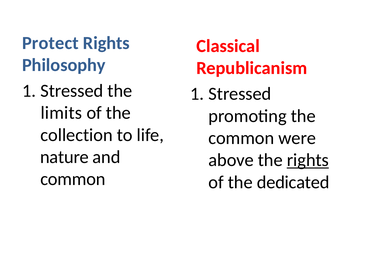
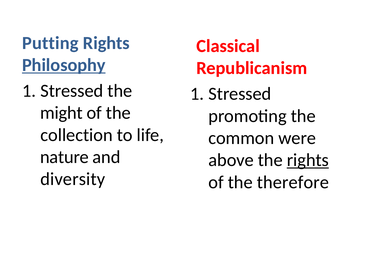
Protect: Protect -> Putting (50, 43)
Philosophy underline: none -> present (64, 65)
limits: limits -> might (61, 113)
common: common -> diversity (73, 179)
dedicated: dedicated -> therefore (293, 182)
